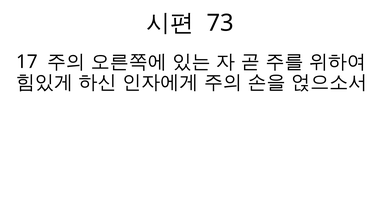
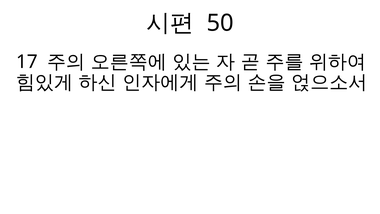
73: 73 -> 50 (220, 23)
